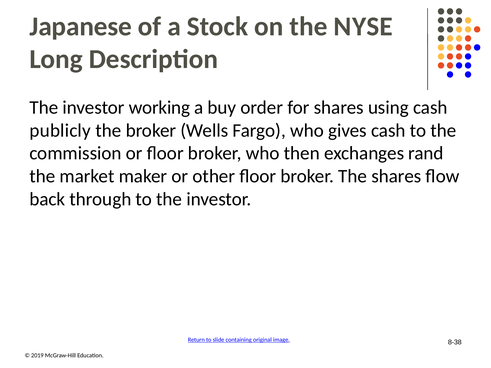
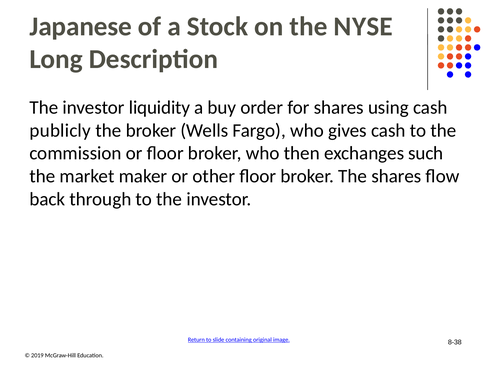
working: working -> liquidity (159, 108)
rand: rand -> such (426, 153)
